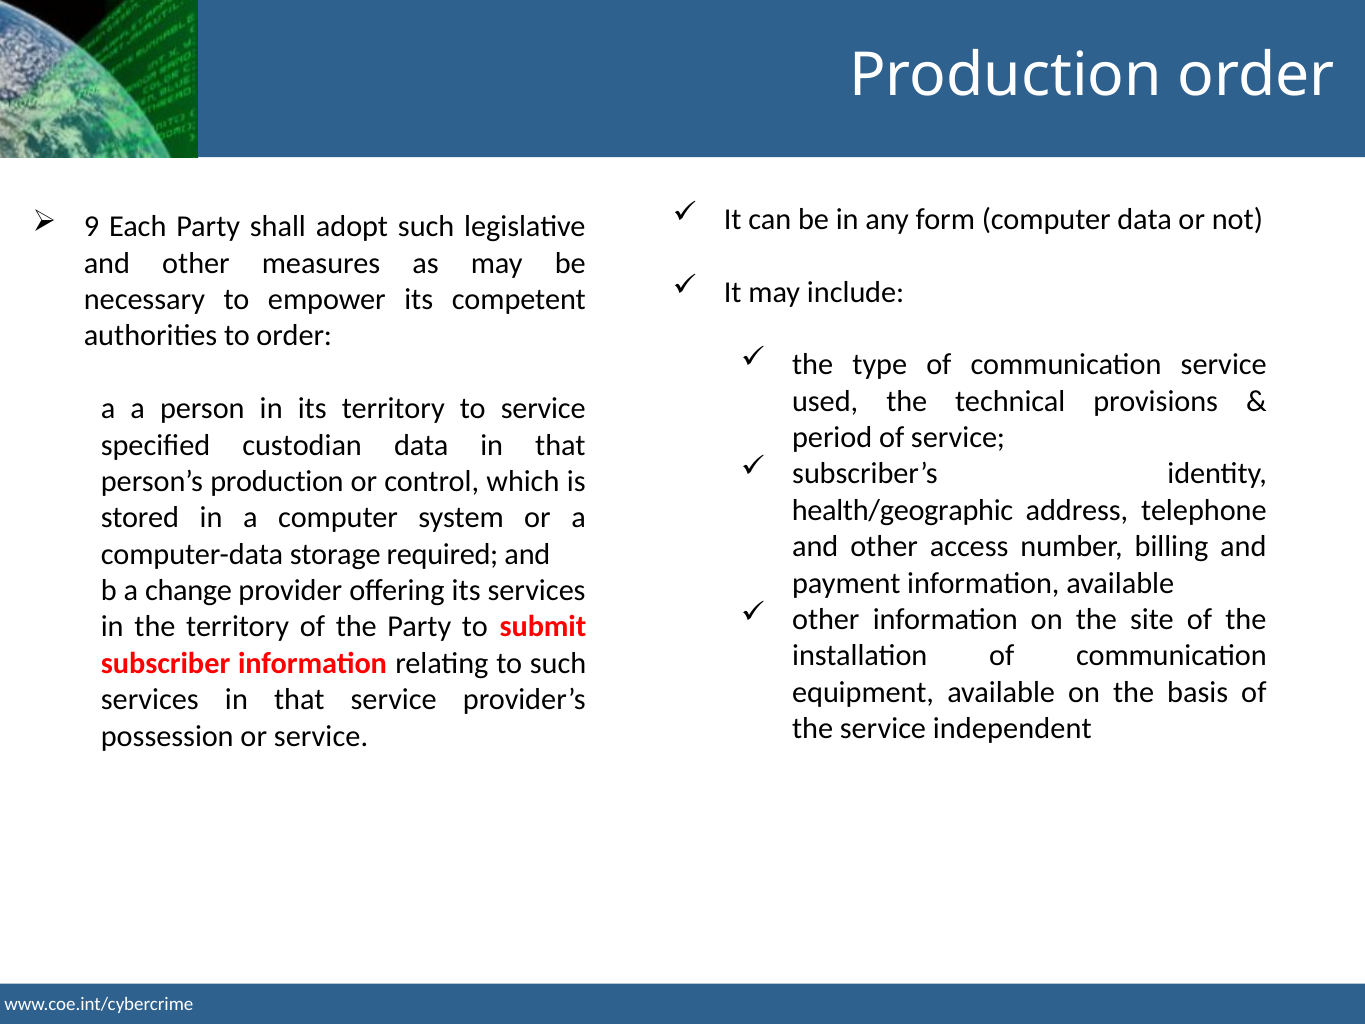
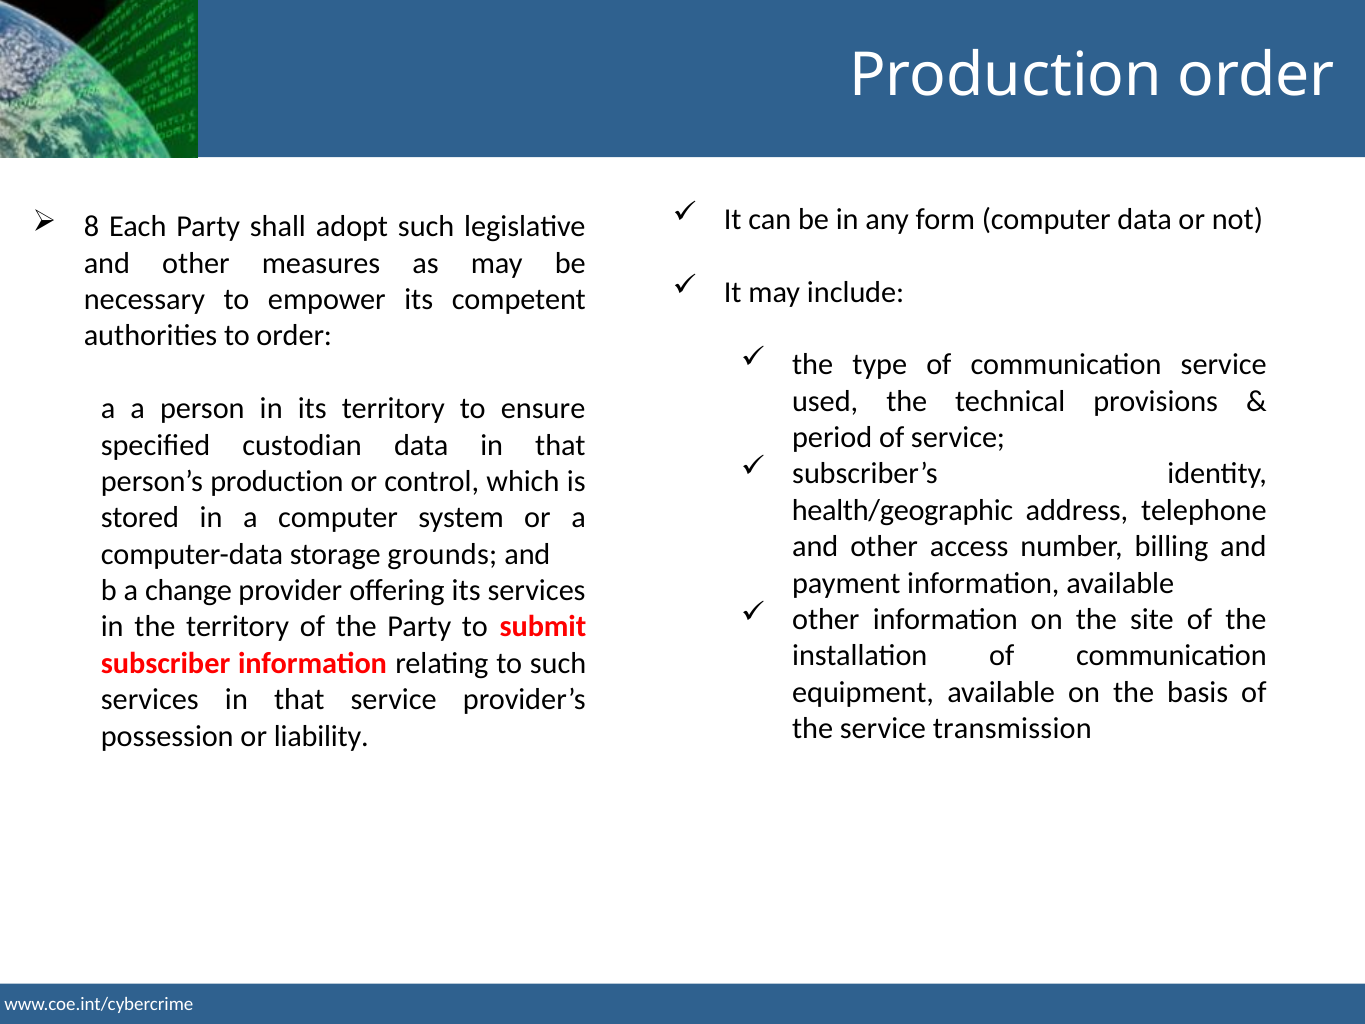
9: 9 -> 8 (92, 227)
to service: service -> ensure (543, 409)
required: required -> grounds (442, 554)
independent: independent -> transmission (1012, 729)
or service: service -> liability (321, 736)
